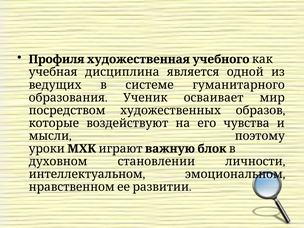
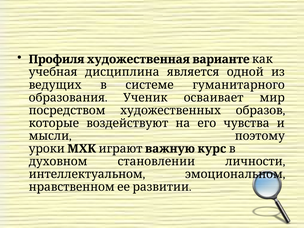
учебного: учебного -> варианте (221, 59)
блок: блок -> курс (212, 149)
